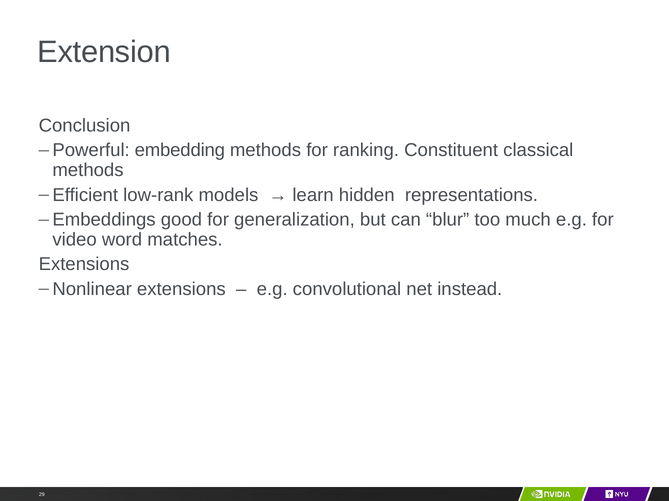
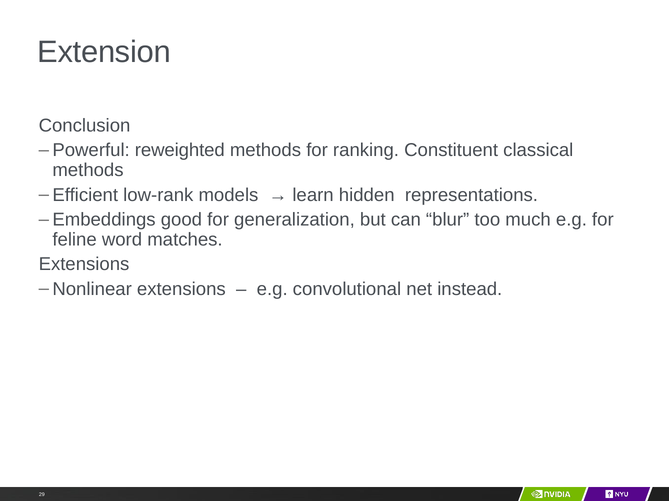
embedding: embedding -> reweighted (180, 150)
video: video -> feline (75, 240)
